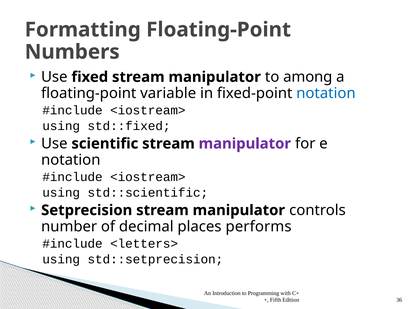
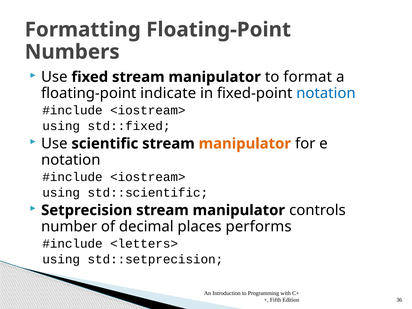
among: among -> format (308, 77)
variable: variable -> indicate (168, 93)
manipulator colour: purple -> orange (245, 144)
